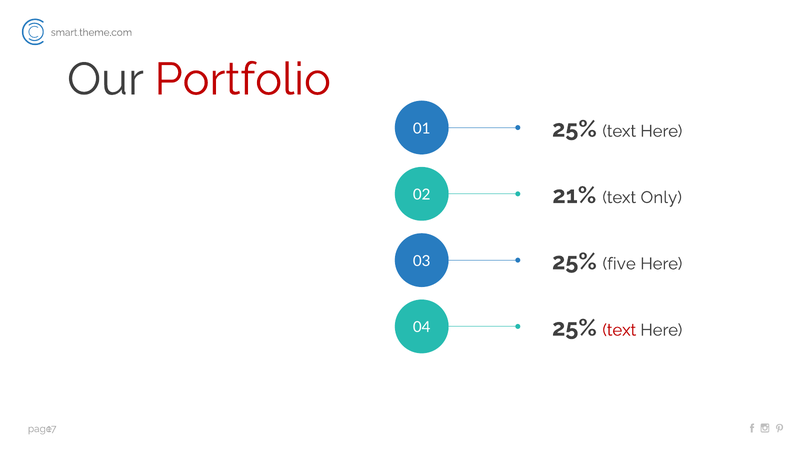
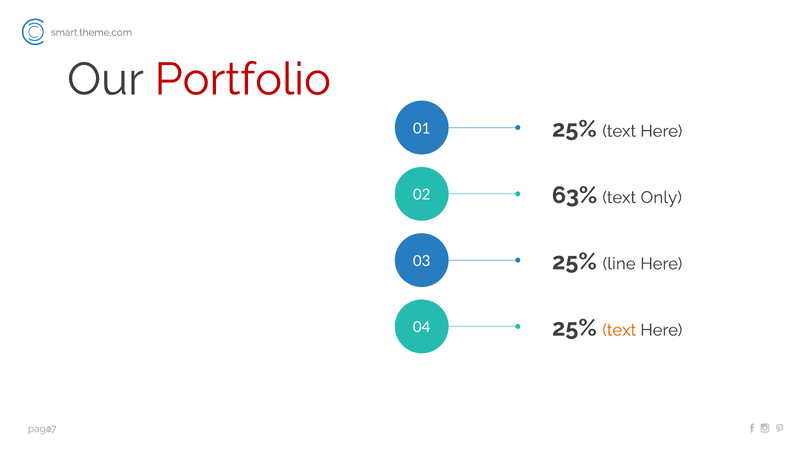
21%: 21% -> 63% (575, 195)
five: five -> line (619, 264)
text colour: red -> orange (619, 330)
